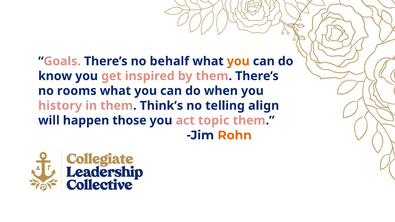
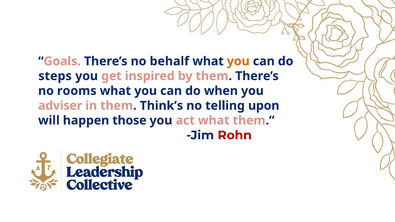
know: know -> steps (55, 76)
history: history -> adviser (60, 106)
align: align -> upon (264, 106)
act topic: topic -> what (214, 121)
Rohn colour: orange -> red (235, 135)
